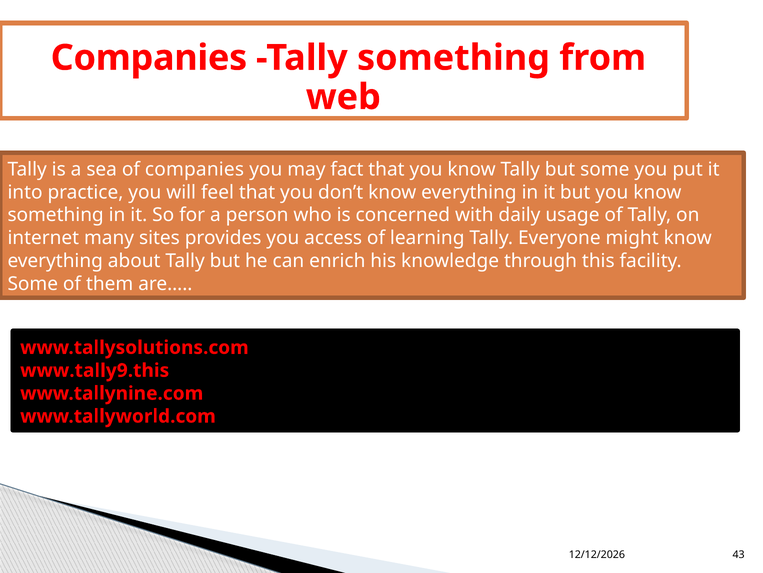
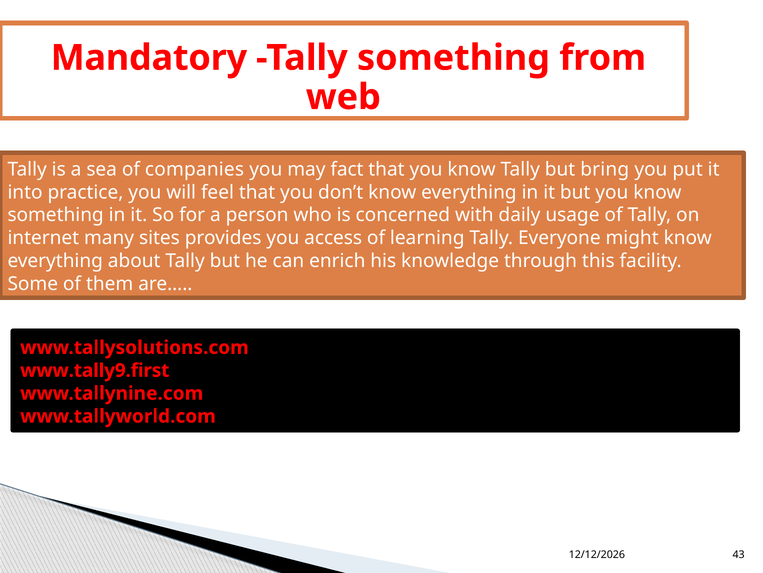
Companies: Companies -> Mandatory (149, 58)
but some: some -> bring (605, 169)
www.tally9.this: www.tally9.this -> www.tally9.first (95, 370)
